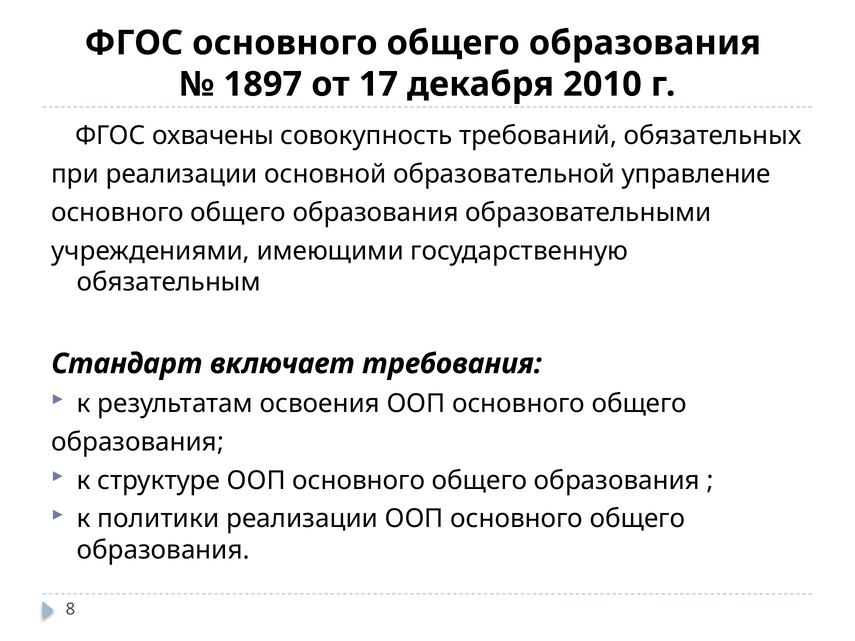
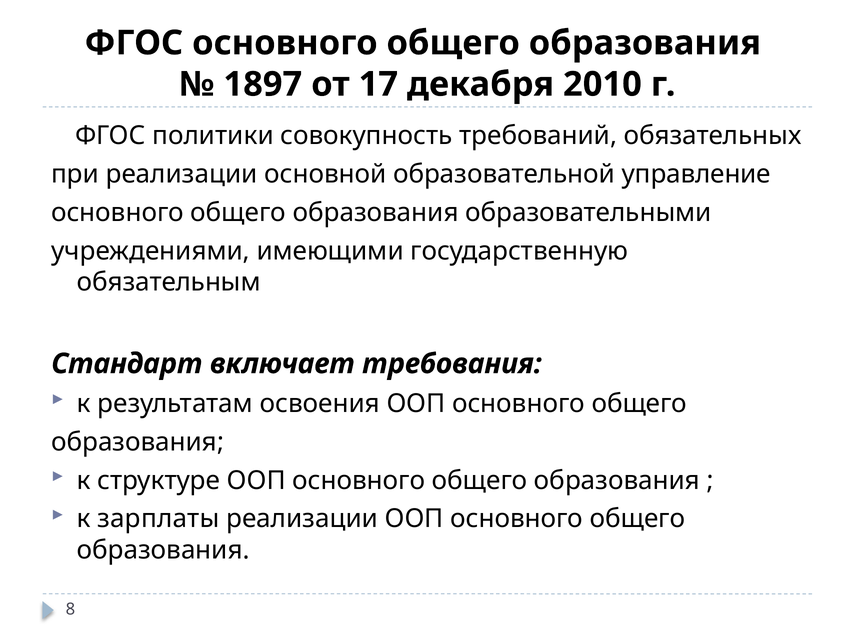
охвачены: охвачены -> политики (213, 136)
политики: политики -> зарплаты (158, 519)
